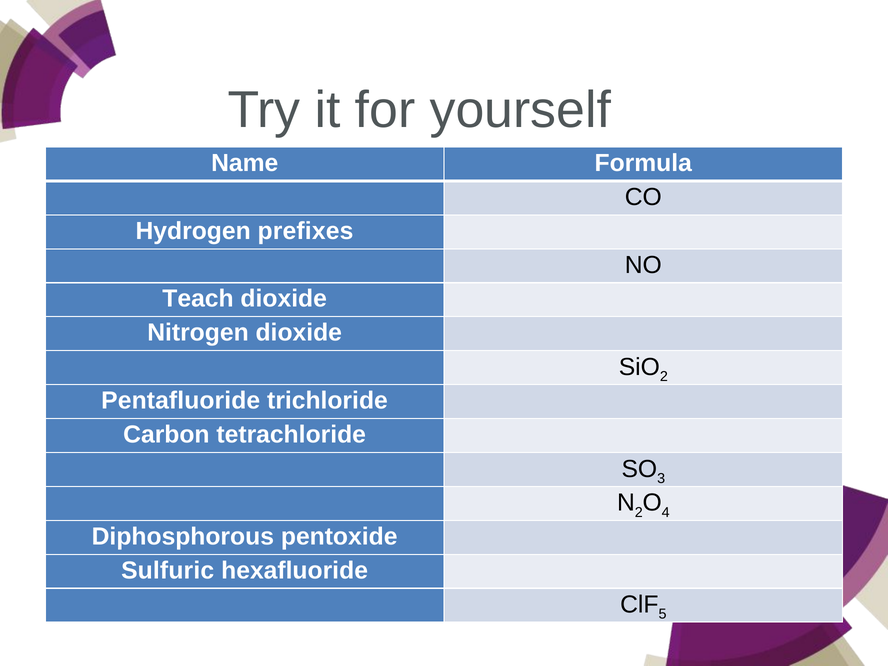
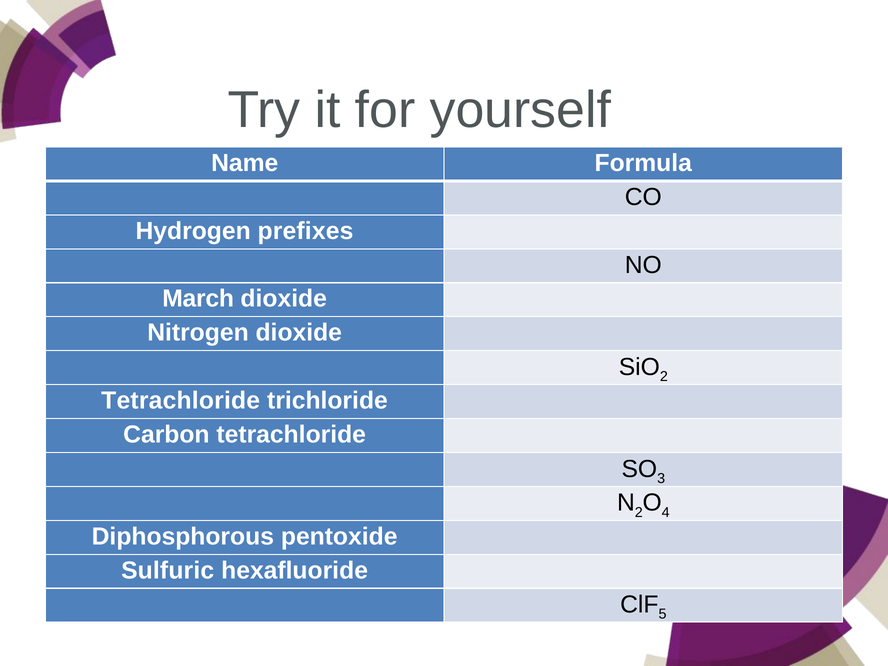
Teach: Teach -> March (198, 299)
Pentafluoride: Pentafluoride -> Tetrachloride (181, 401)
